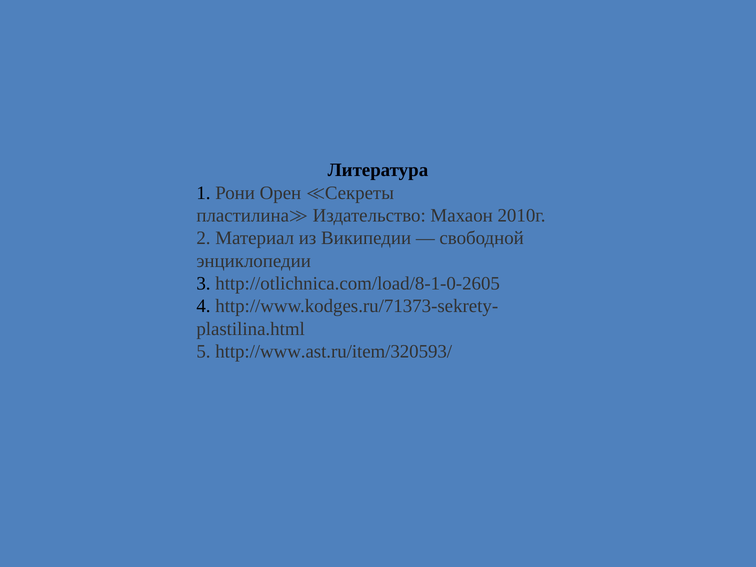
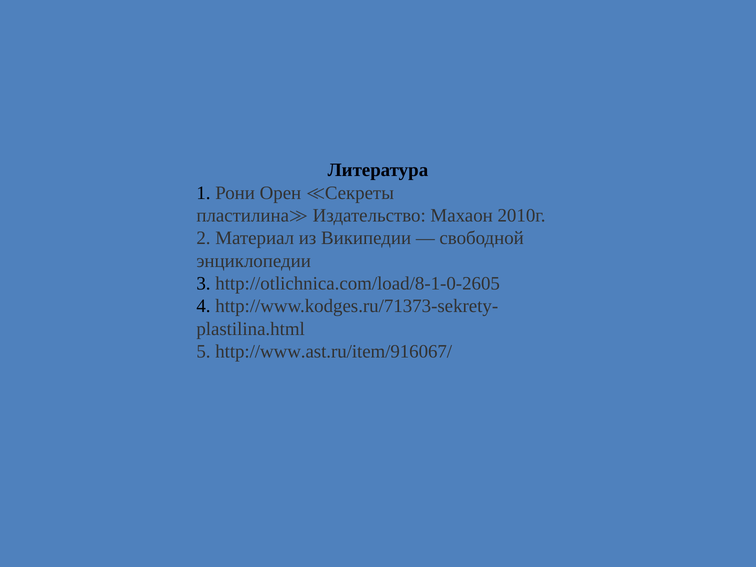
http://www.ast.ru/item/320593/: http://www.ast.ru/item/320593/ -> http://www.ast.ru/item/916067/ (334, 352)
